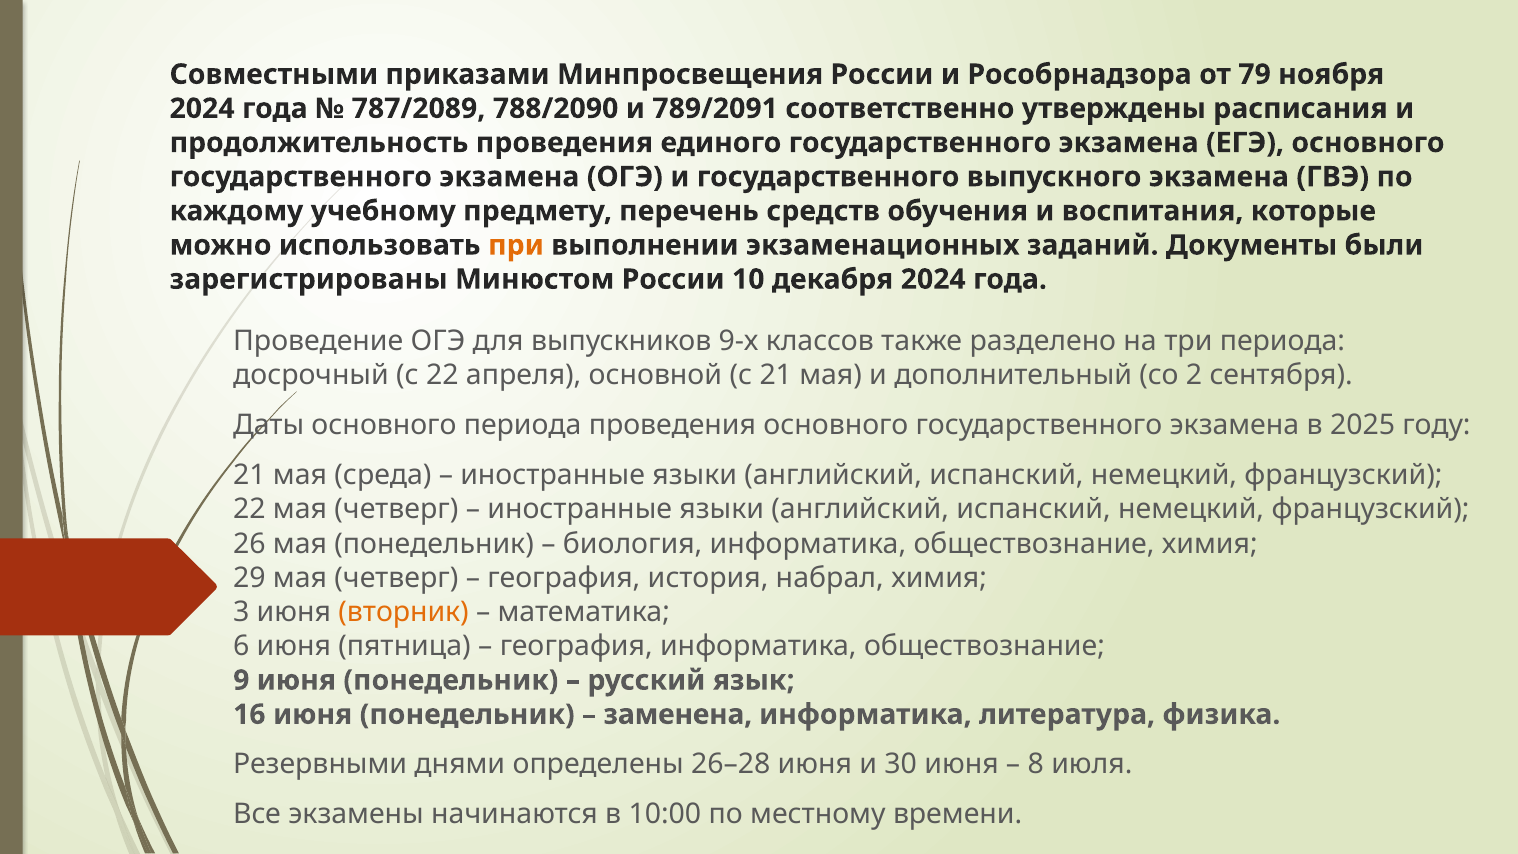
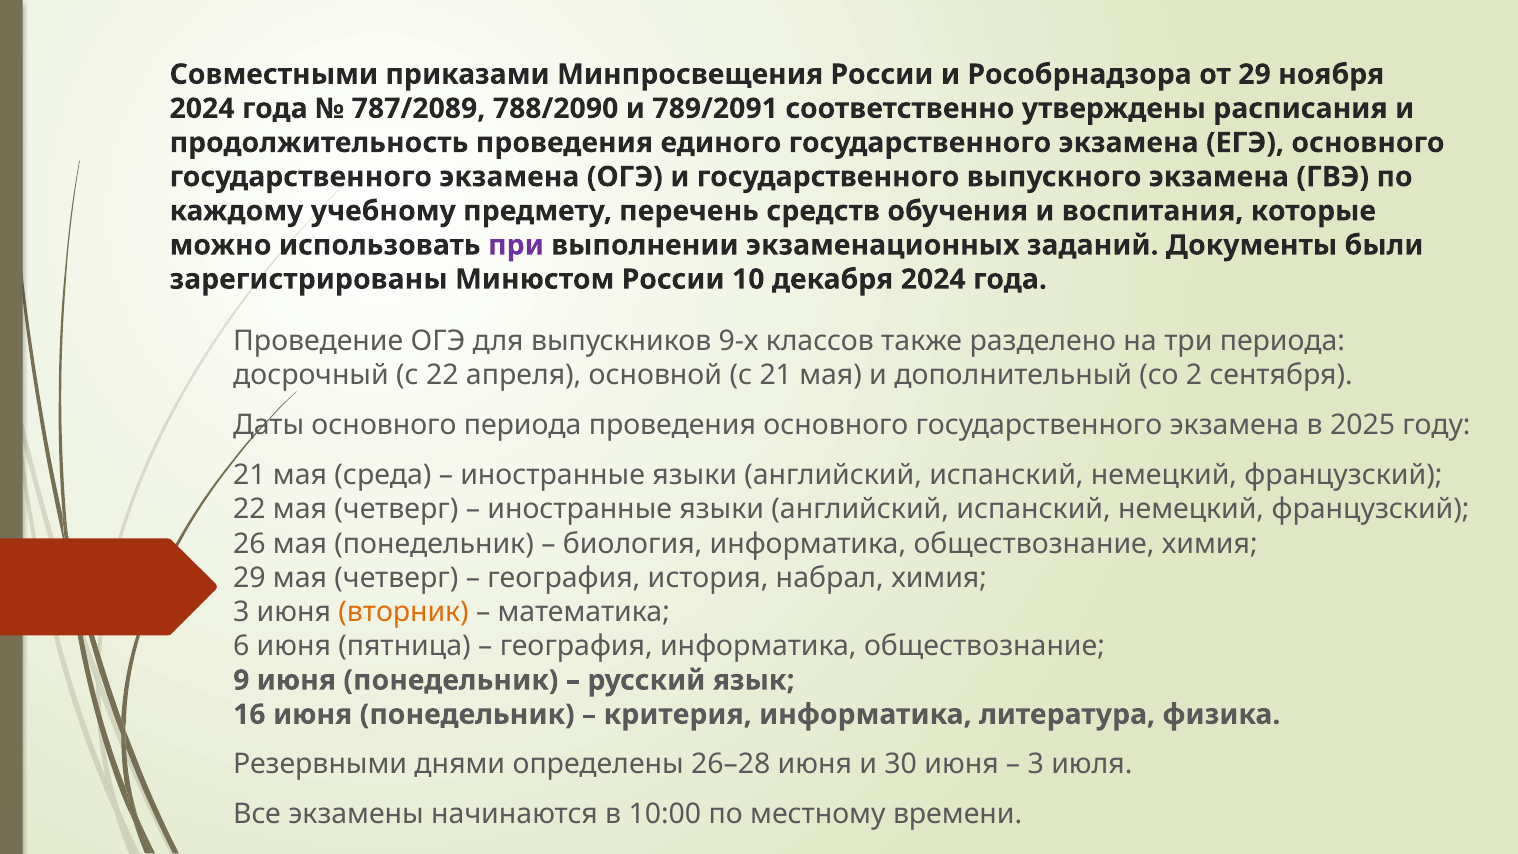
от 79: 79 -> 29 (1255, 74)
при colour: orange -> purple (516, 245)
заменена: заменена -> критерия (678, 714)
8: 8 -> 3 (1036, 764)
